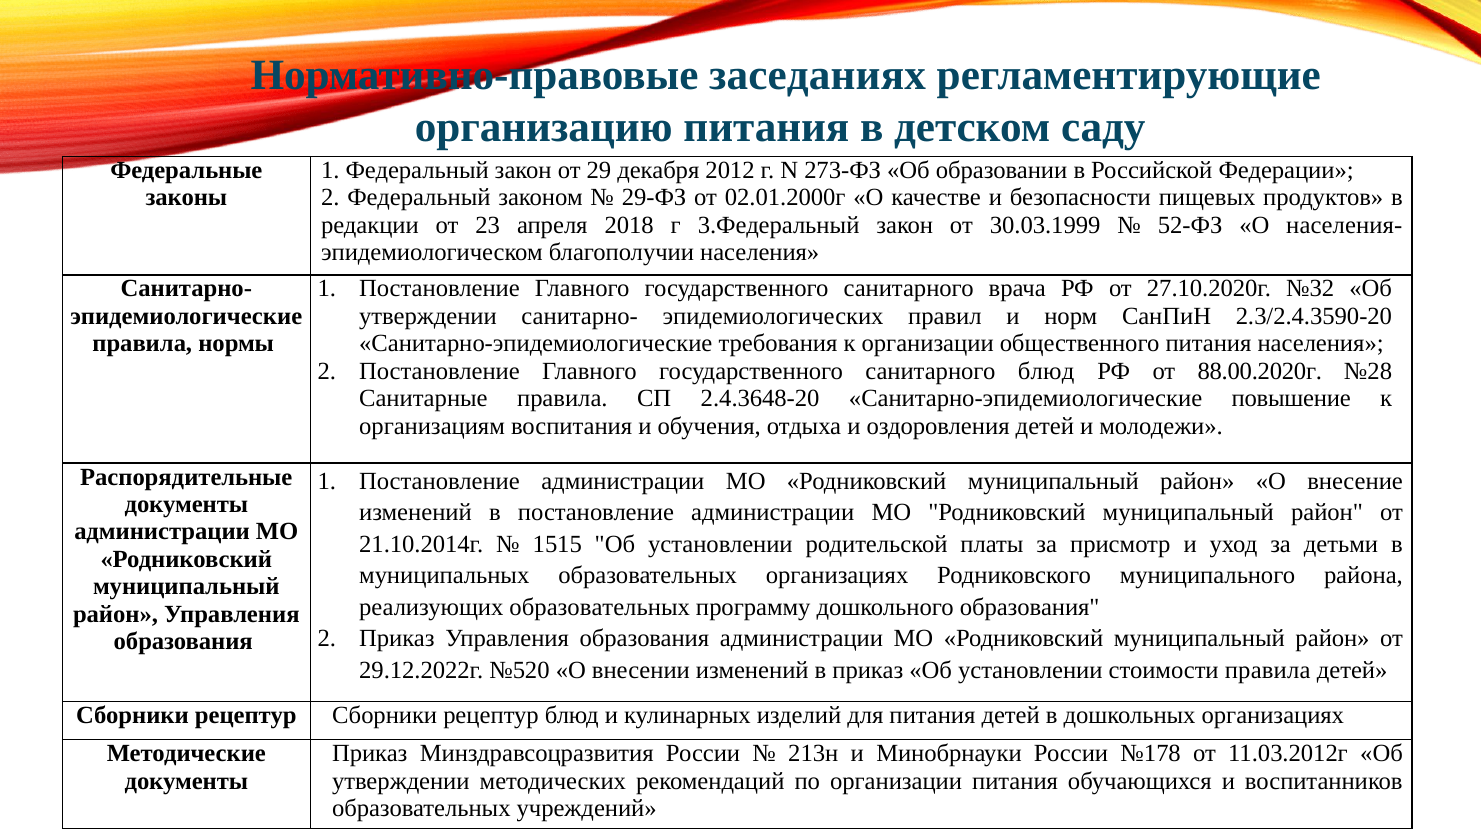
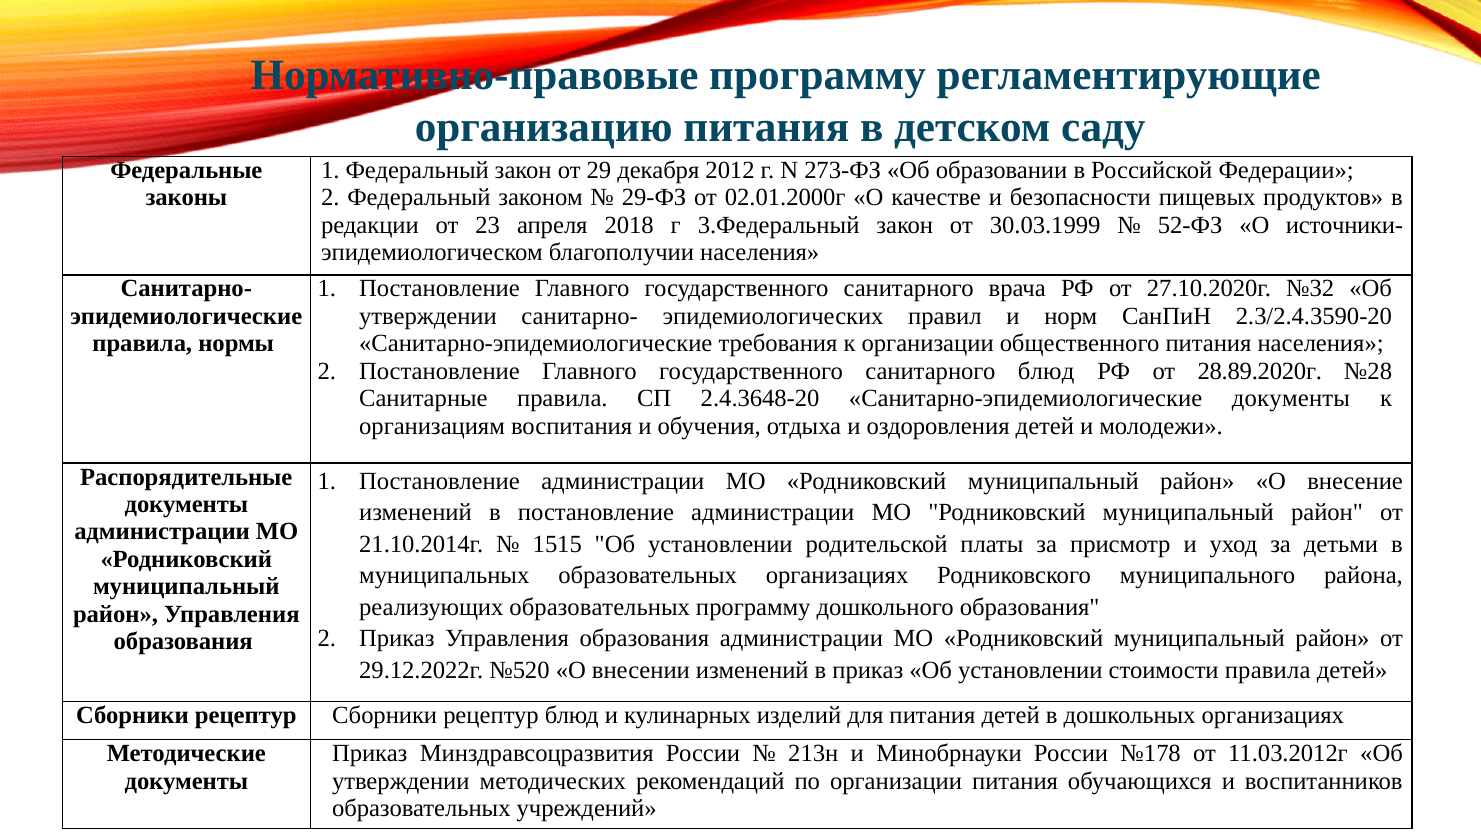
Нормативно-правовые заседаниях: заседаниях -> программу (818, 75)
населения-: населения- -> источники- (1344, 225)
88.00.2020г: 88.00.2020г -> 28.89.2020г (1260, 371)
Санитарно-эпидемиологические повышение: повышение -> документы (1291, 399)
